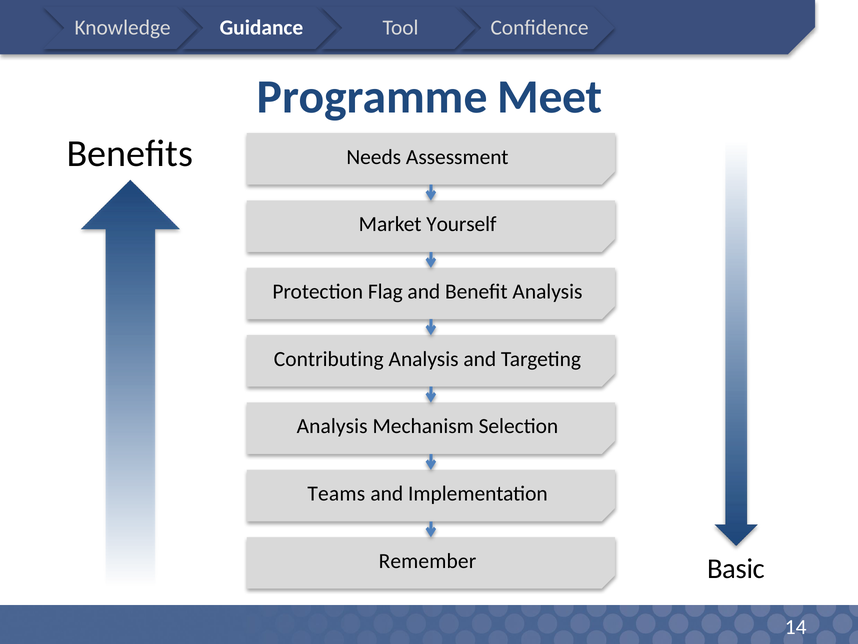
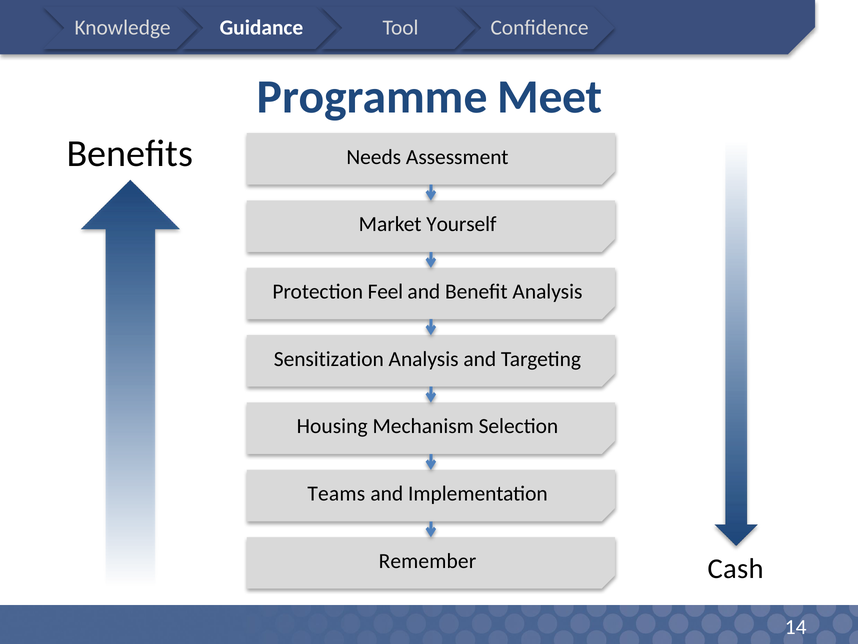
Flag: Flag -> Feel (385, 291)
Contributing: Contributing -> Sensitization (329, 359)
Analysis: Analysis -> Housing (332, 426)
Basic: Basic -> Cash (736, 568)
